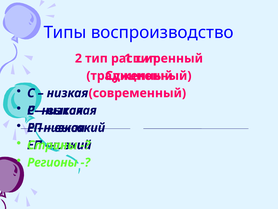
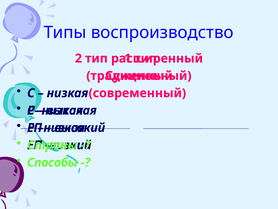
Регионы: Регионы -> Способы (52, 162)
